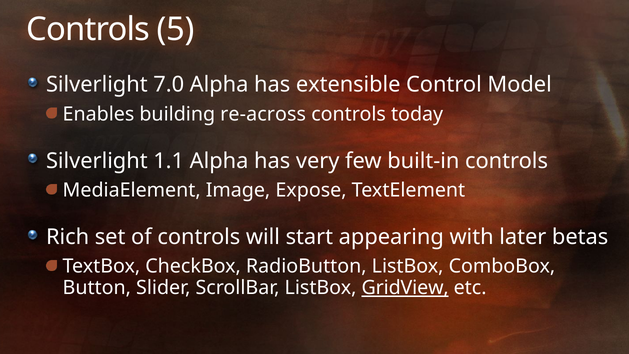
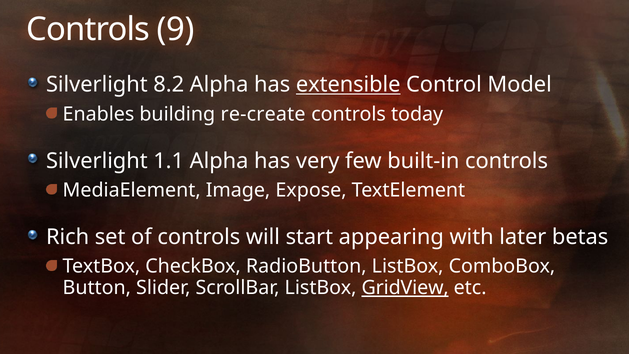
5: 5 -> 9 (175, 29)
7.0: 7.0 -> 8.2 (169, 85)
extensible underline: none -> present (348, 85)
re-across: re-across -> re-create (263, 114)
